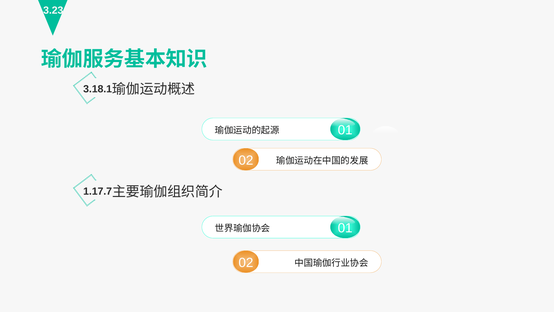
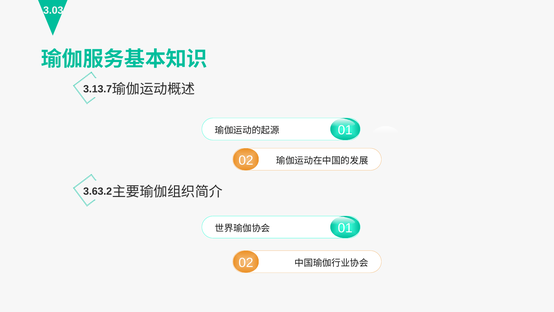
3.23: 3.23 -> 3.03 (53, 10)
3.18.1: 3.18.1 -> 3.13.7 (98, 89)
1.17.7: 1.17.7 -> 3.63.2 (98, 191)
